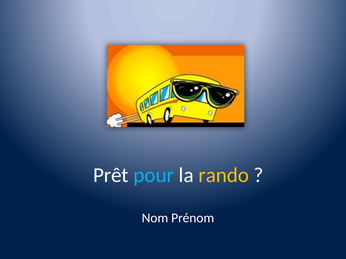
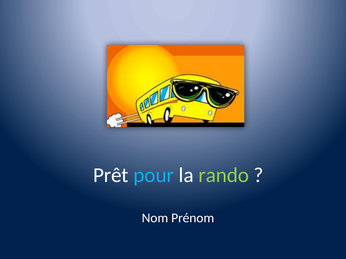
rando colour: yellow -> light green (224, 175)
